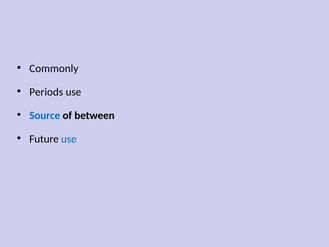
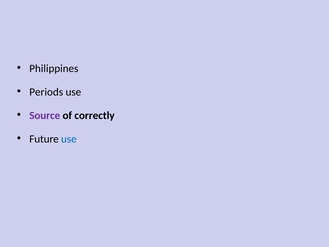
Commonly: Commonly -> Philippines (54, 68)
Source colour: blue -> purple (45, 115)
between: between -> correctly (95, 115)
